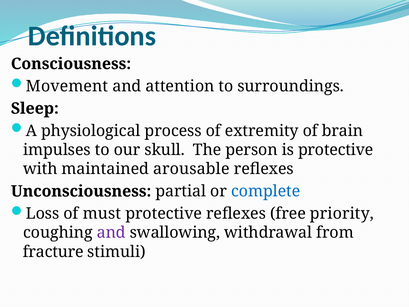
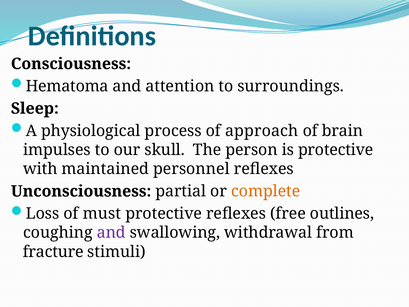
Movement: Movement -> Hematoma (67, 86)
extremity: extremity -> approach (262, 131)
arousable: arousable -> personnel (191, 169)
complete colour: blue -> orange (266, 191)
priority: priority -> outlines (342, 213)
